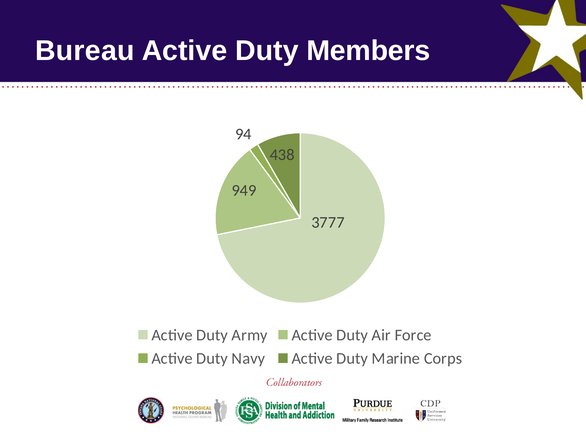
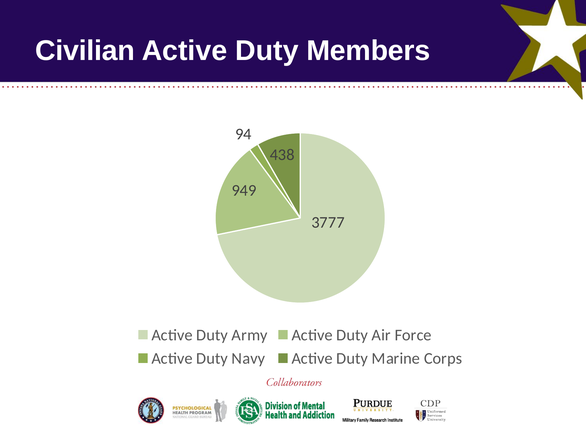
Bureau: Bureau -> Civilian (85, 51)
